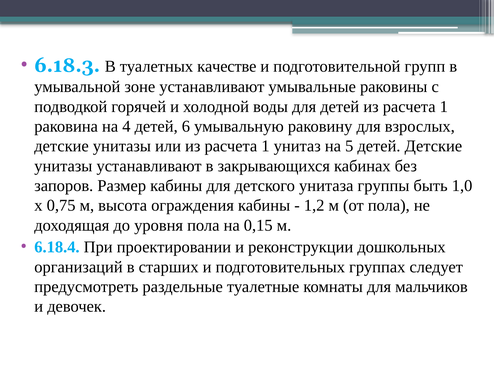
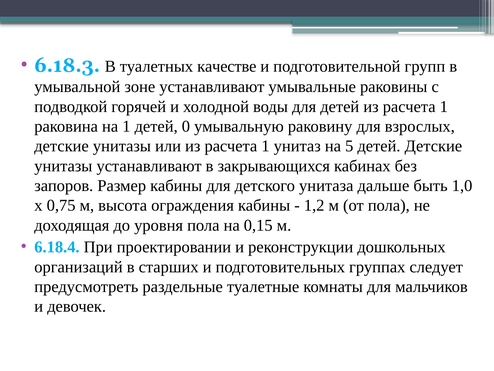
на 4: 4 -> 1 (126, 126)
6: 6 -> 0 (186, 126)
группы: группы -> дальше (383, 185)
